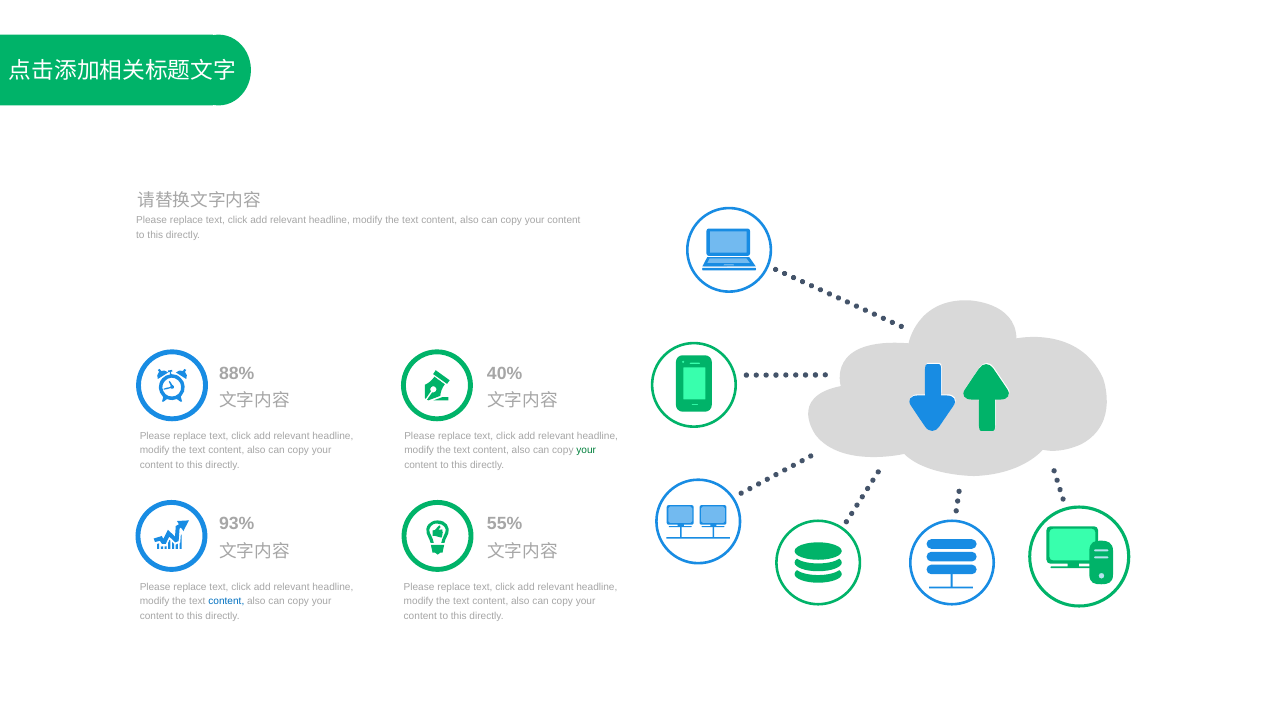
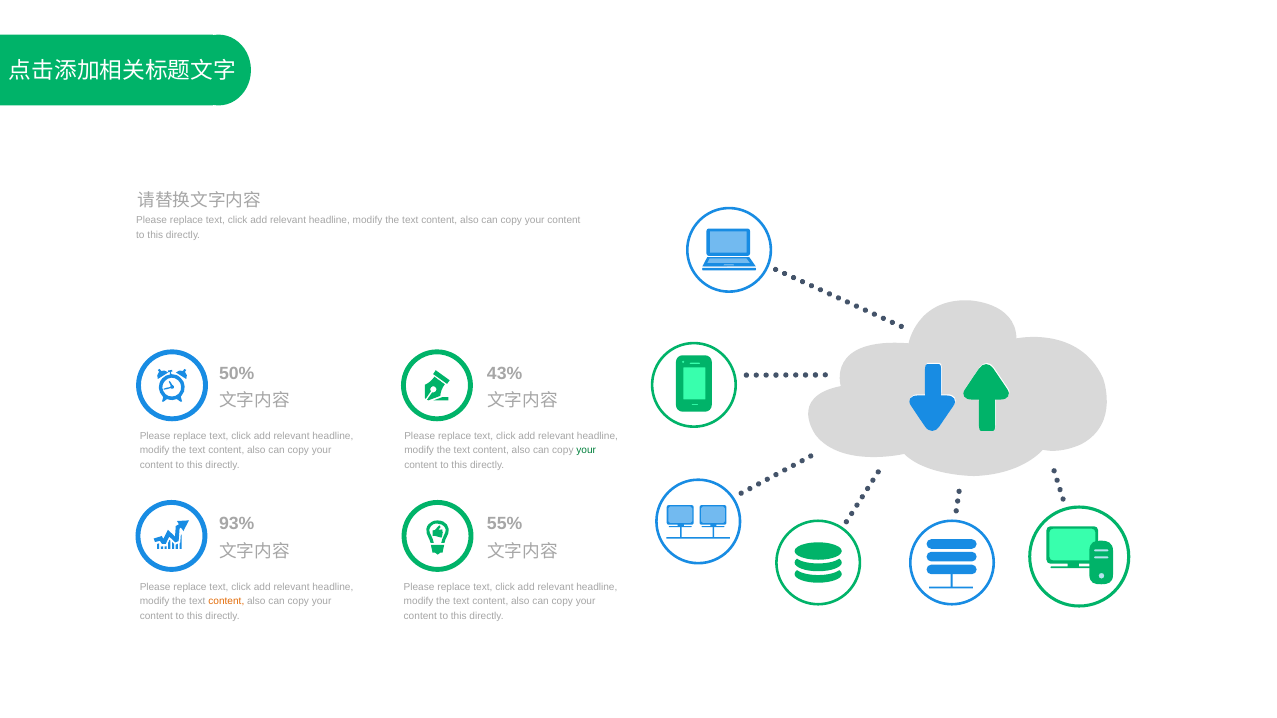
88%: 88% -> 50% (237, 374)
40%: 40% -> 43% (505, 374)
content colour: blue -> orange (226, 602)
